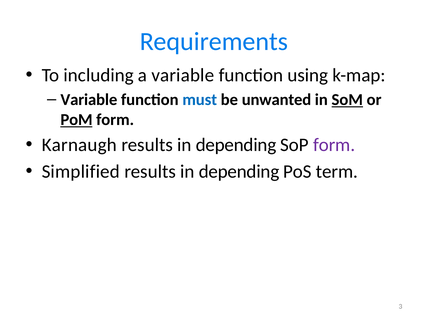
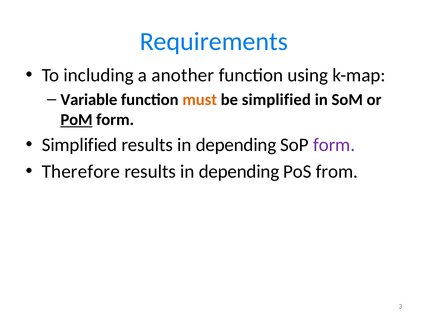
a variable: variable -> another (183, 75)
must colour: blue -> orange (200, 100)
be unwanted: unwanted -> simplified (276, 100)
SoM underline: present -> none (347, 100)
Karnaugh: Karnaugh -> Simplified (79, 145)
Simplified: Simplified -> Therefore (81, 172)
term: term -> from (337, 172)
